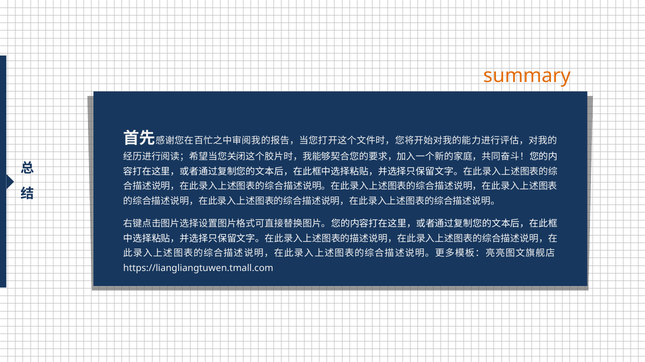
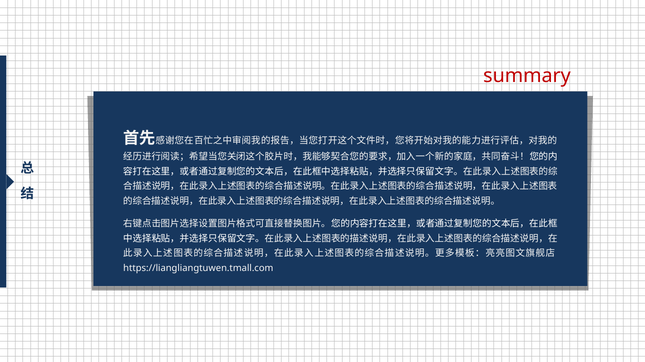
summary colour: orange -> red (527, 76)
